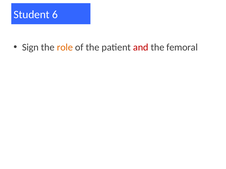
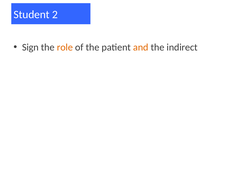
6: 6 -> 2 (55, 15)
and colour: red -> orange (141, 47)
femoral: femoral -> indirect (182, 47)
